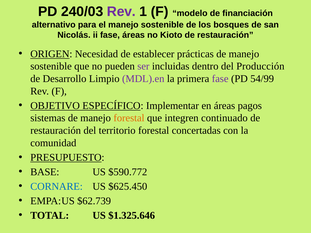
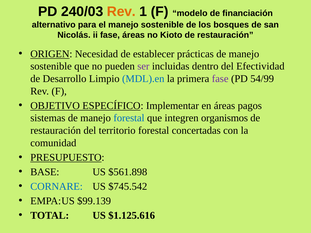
Rev colour: purple -> orange (121, 12)
Producción: Producción -> Efectividad (260, 66)
MDL).en colour: purple -> blue (143, 79)
forestal colour: orange -> blue (129, 118)
continuado: continuado -> organismos (224, 118)
$590.772: $590.772 -> $561.898 (128, 172)
$625.450: $625.450 -> $745.542 (128, 187)
$62.739: $62.739 -> $99.139 (94, 201)
$1.325.646: $1.325.646 -> $1.125.616 (132, 216)
